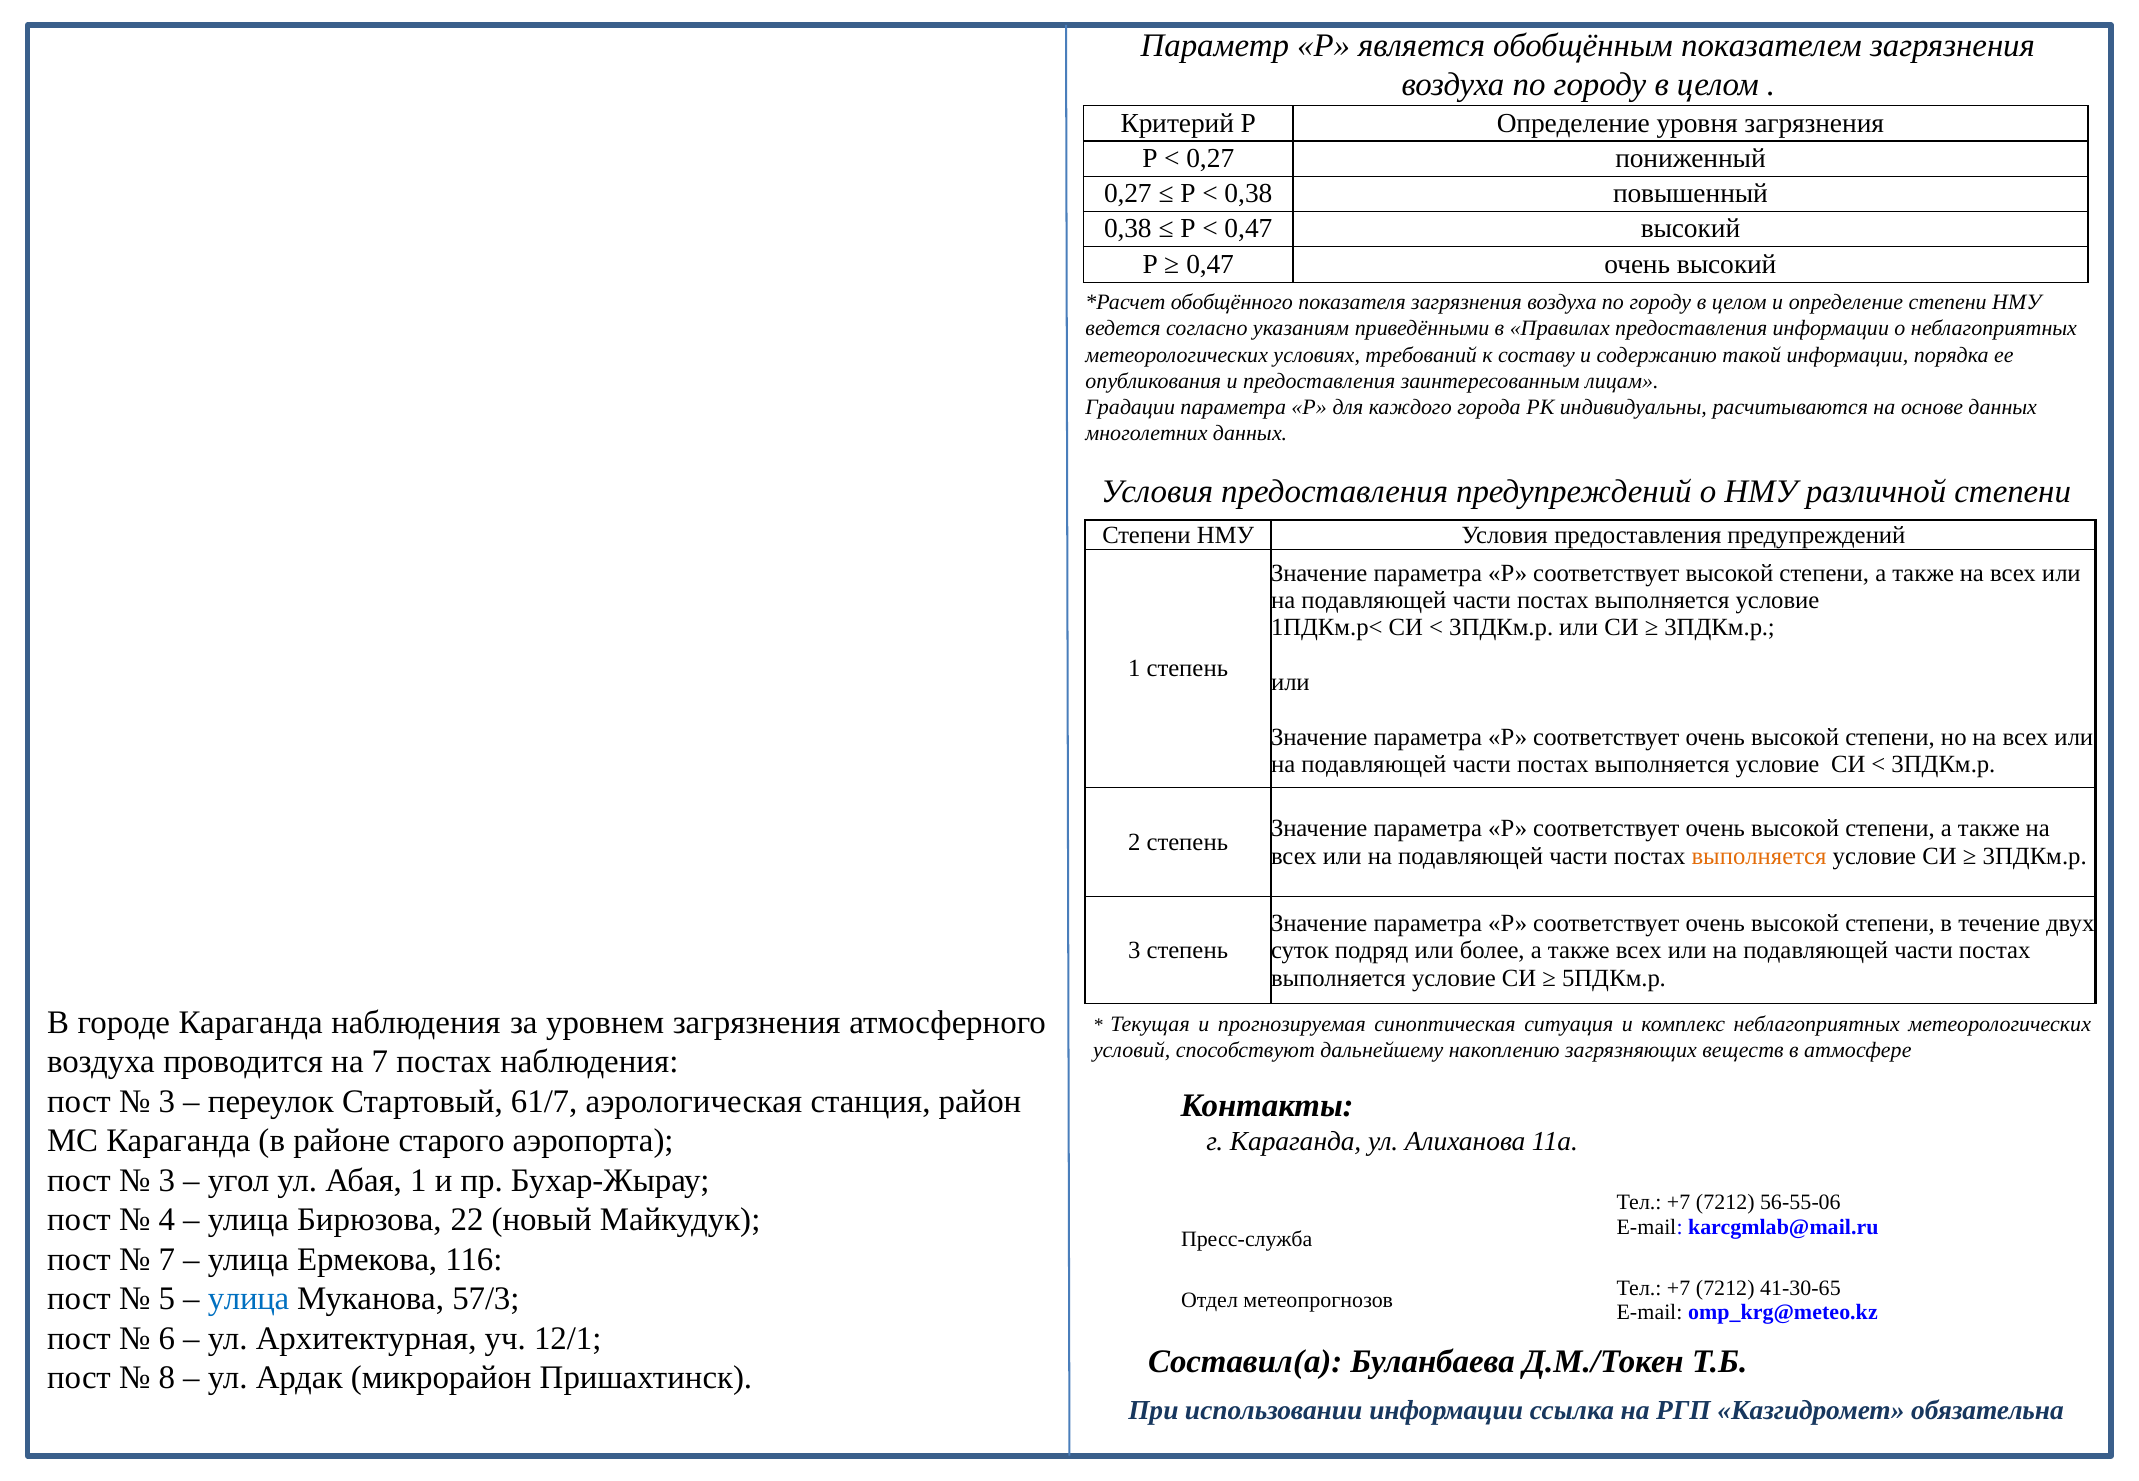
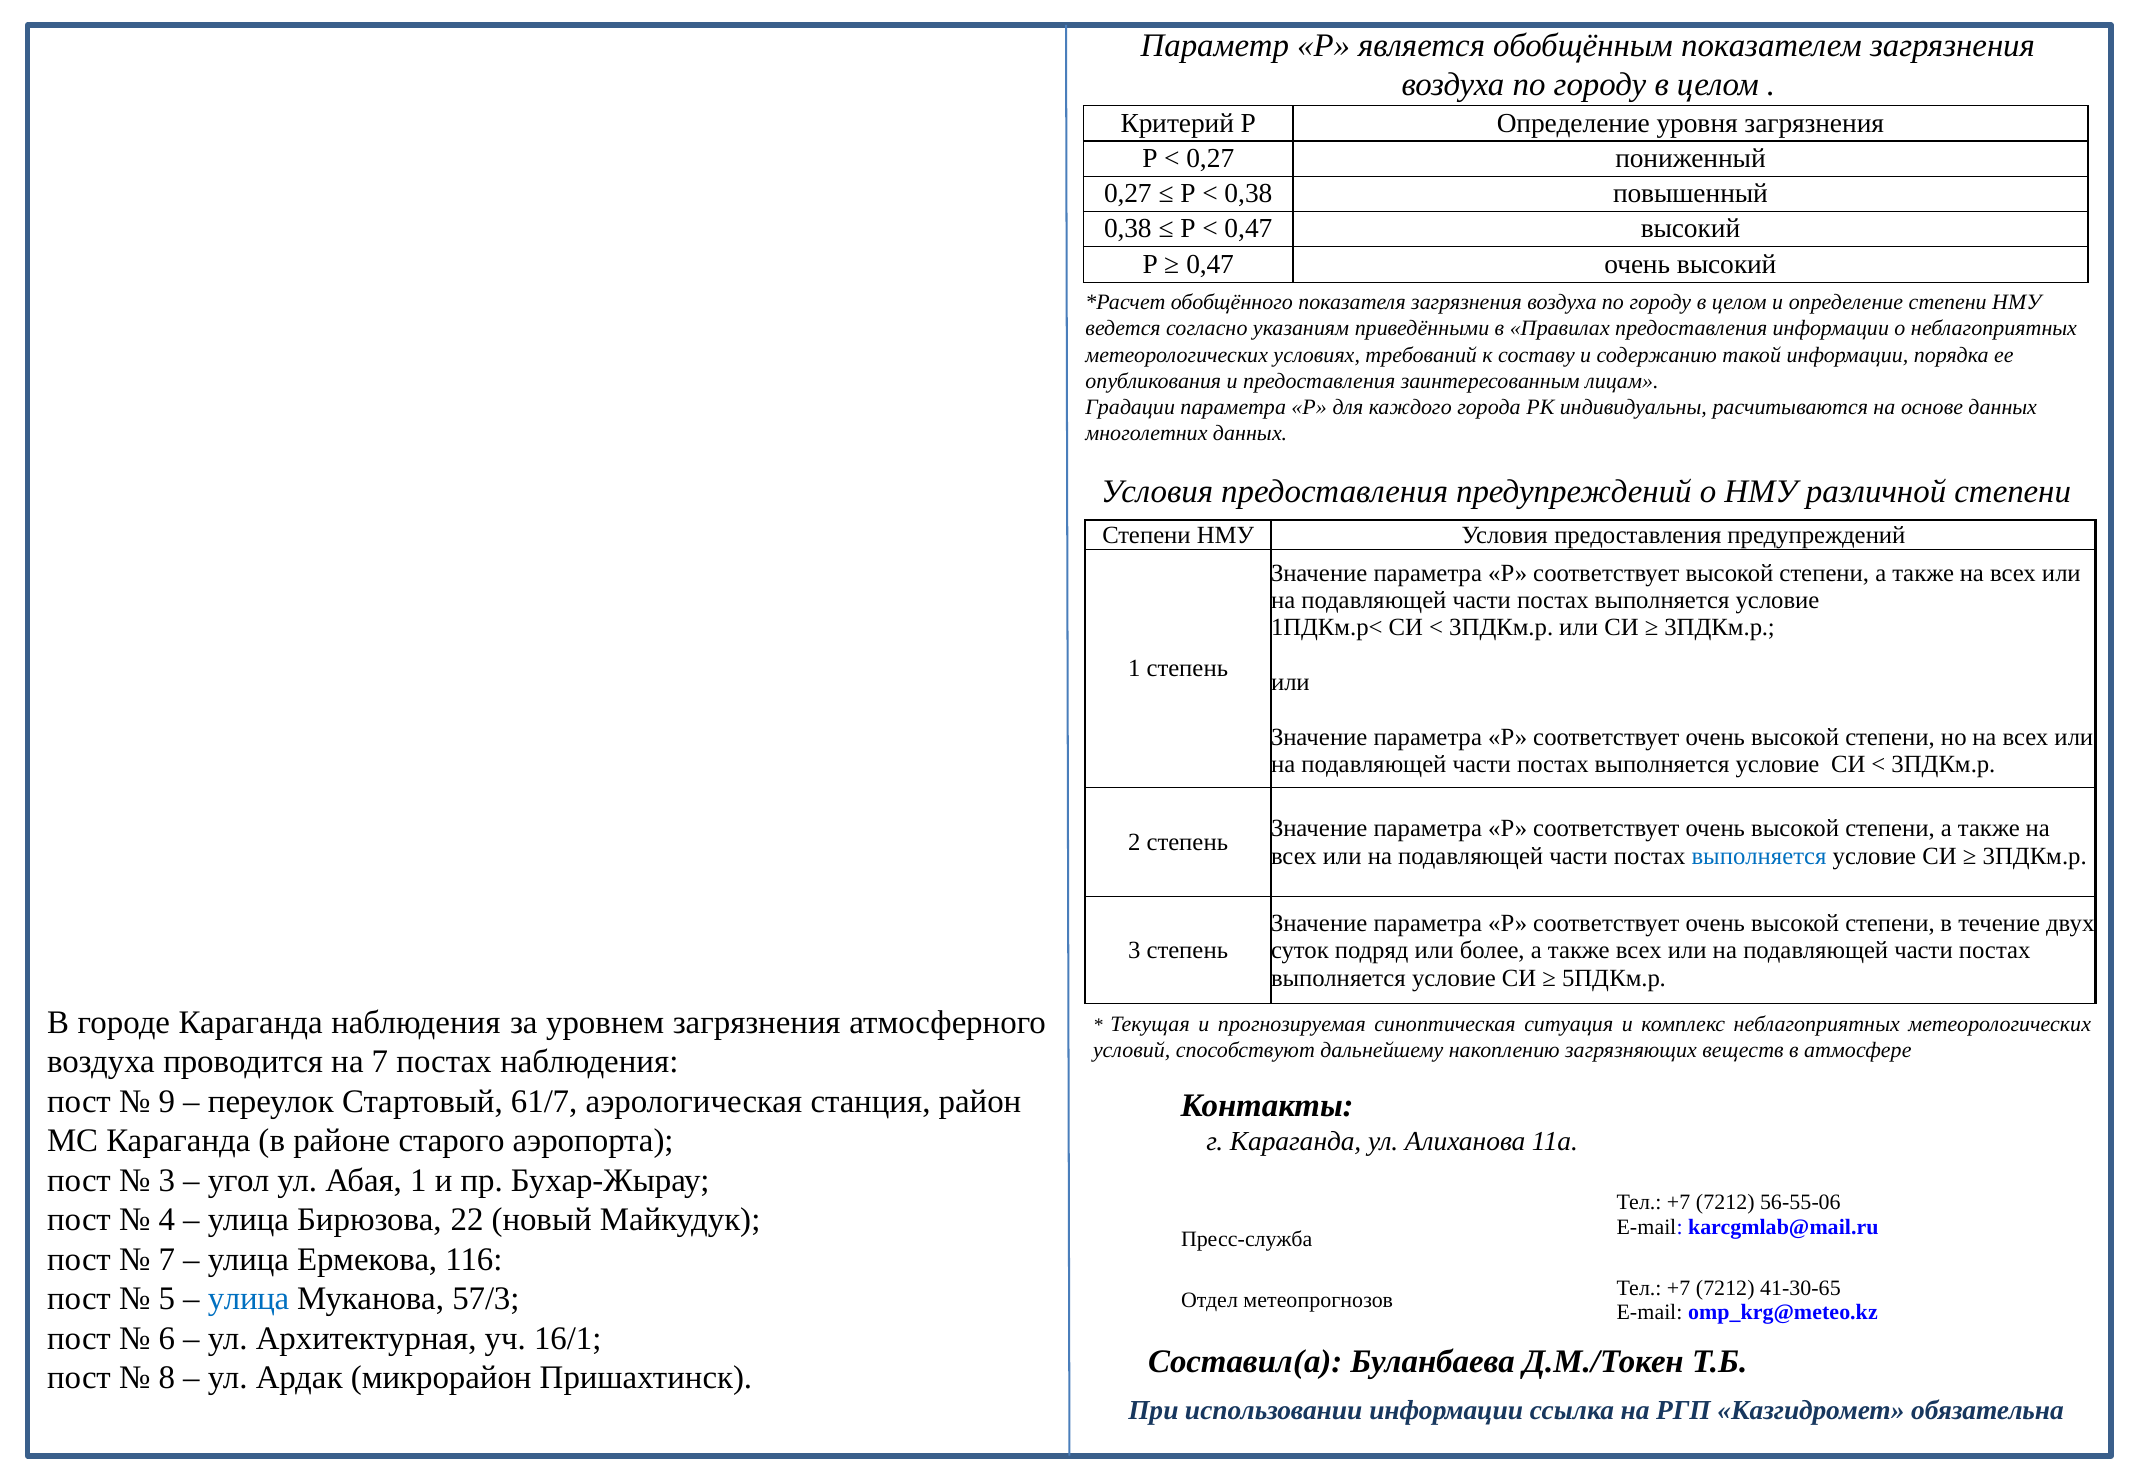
выполняется colour: orange -> blue (1759, 856)
3: 3 -> 9 (167, 1101)
12/1: 12/1 -> 16/1 (568, 1338)
